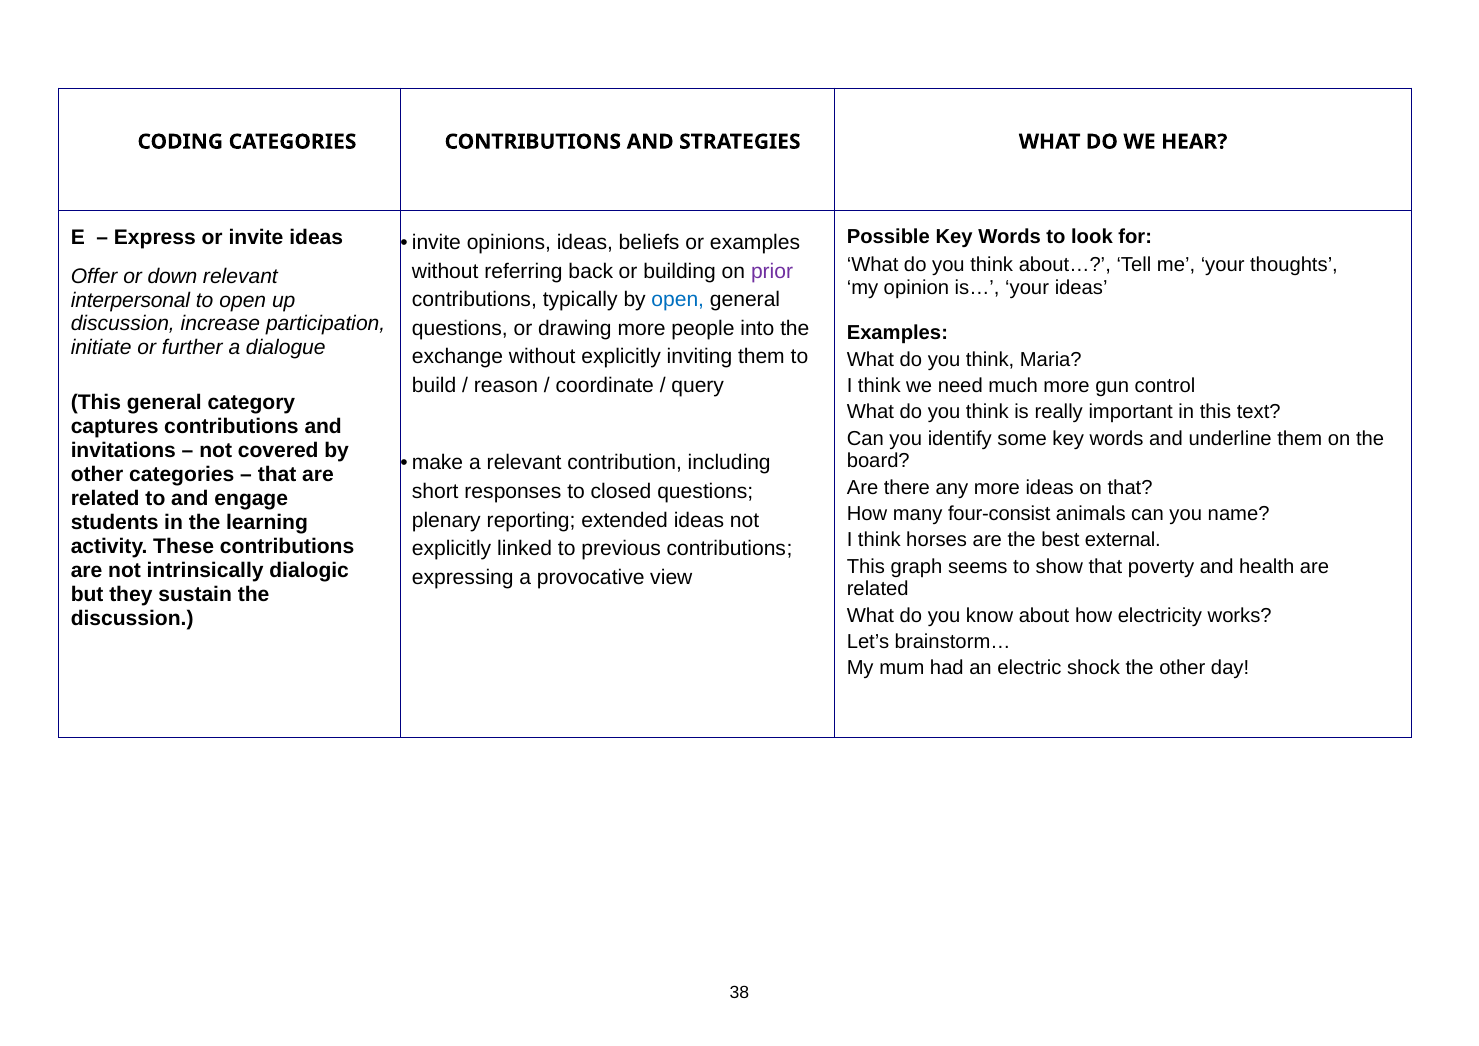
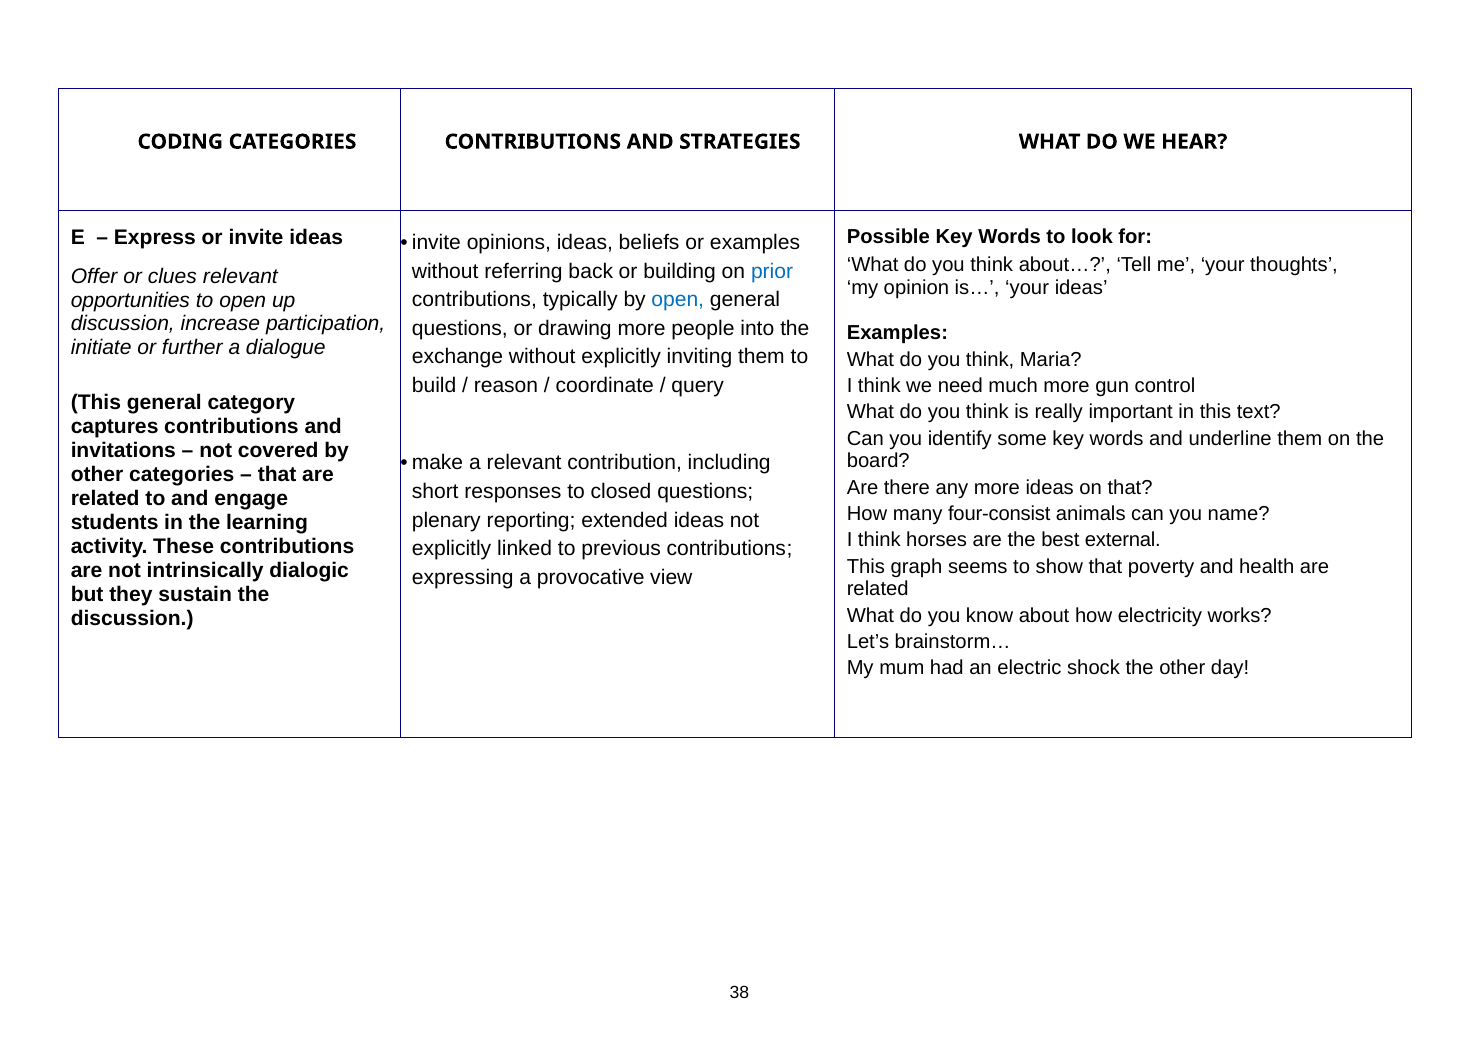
prior colour: purple -> blue (772, 271)
down: down -> clues (172, 277)
interpersonal: interpersonal -> opportunities (130, 300)
